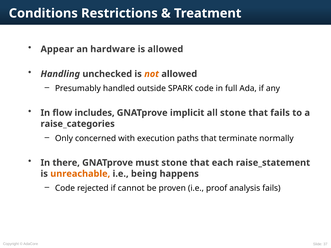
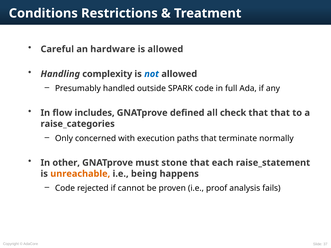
Appear: Appear -> Careful (57, 49)
unchecked: unchecked -> complexity (107, 74)
not colour: orange -> blue (152, 74)
implicit: implicit -> defined (187, 113)
all stone: stone -> check (233, 113)
that fails: fails -> that (280, 113)
there: there -> other (66, 163)
